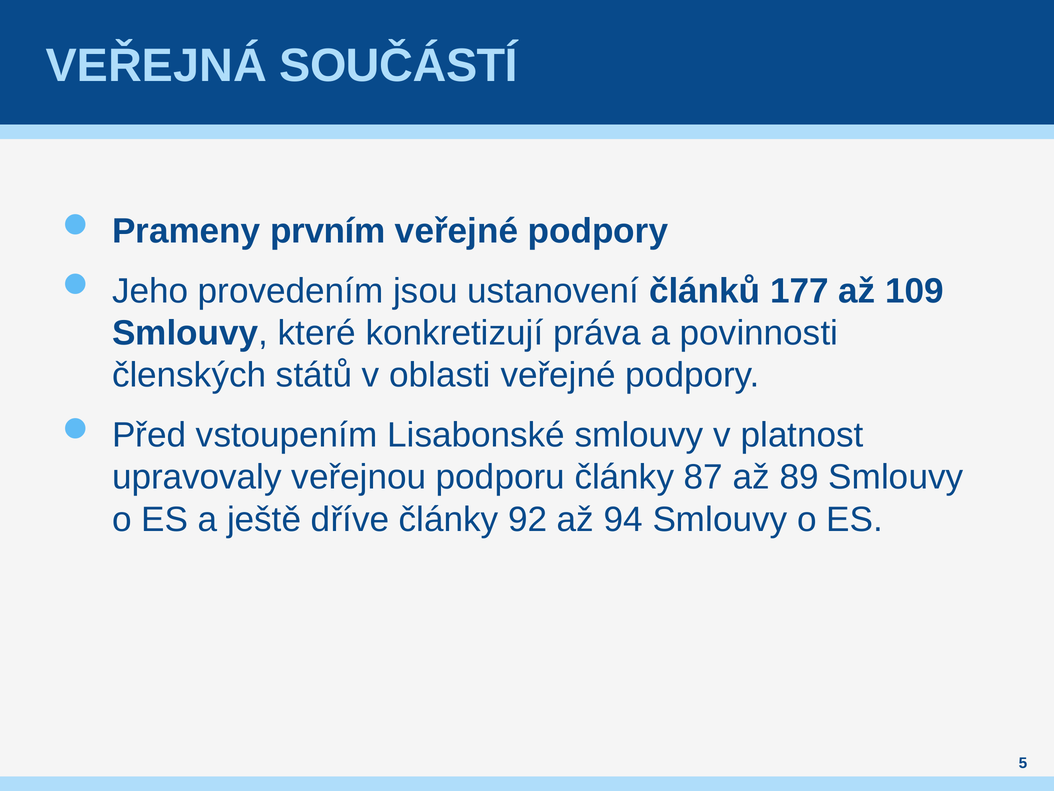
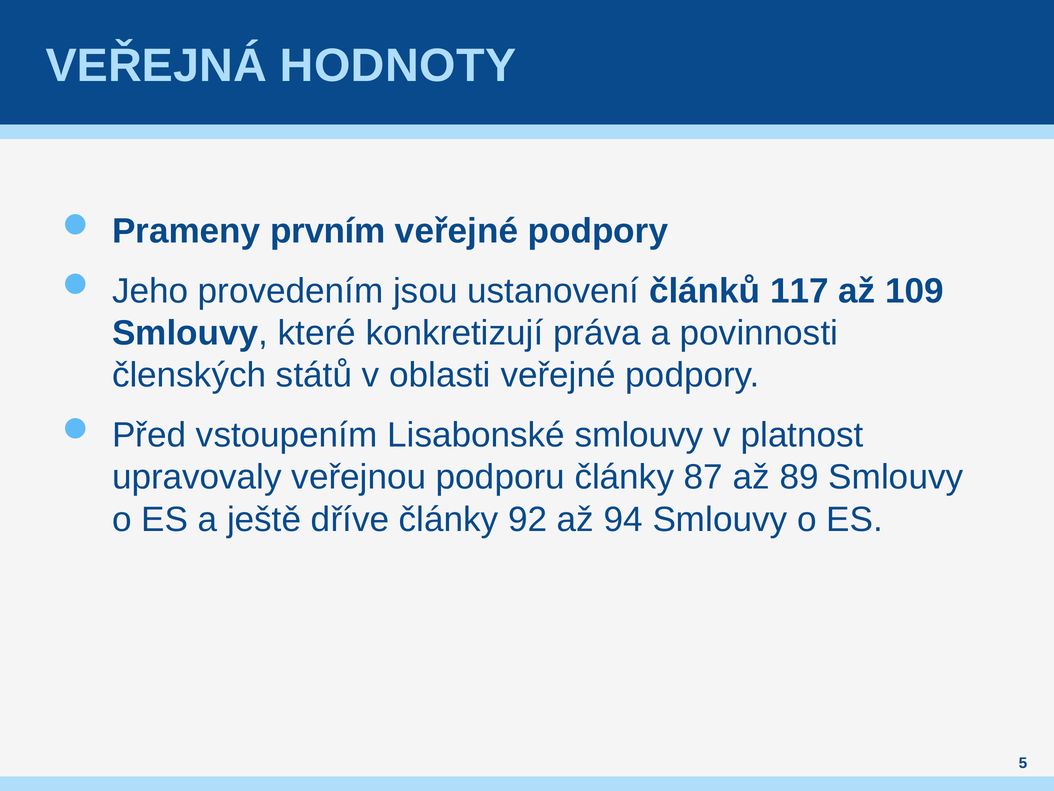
SOUČÁSTÍ: SOUČÁSTÍ -> HODNOTY (398, 65)
177: 177 -> 117 (799, 291)
